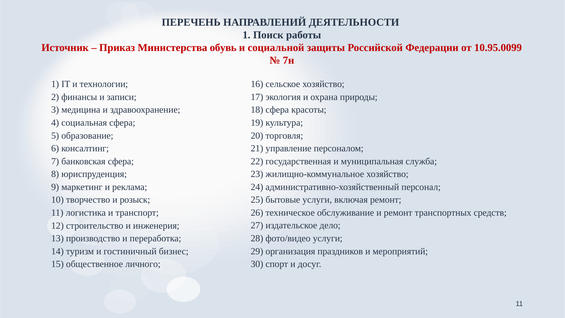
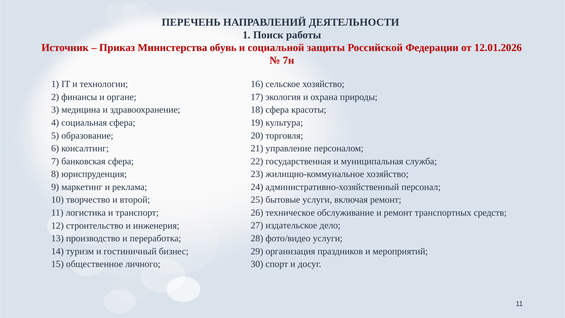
10.95.0099: 10.95.0099 -> 12.01.2026 (498, 48)
записи: записи -> органе (122, 97)
розыск: розыск -> второй (135, 200)
